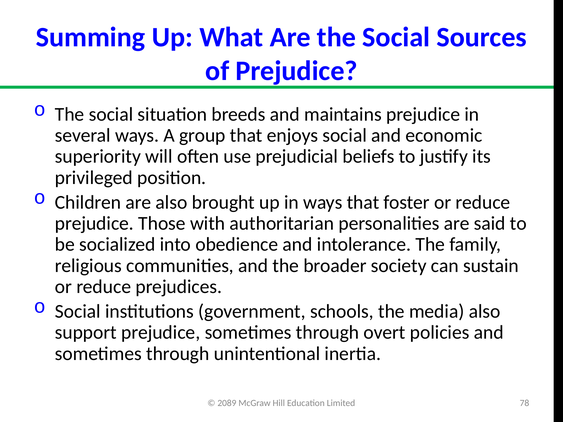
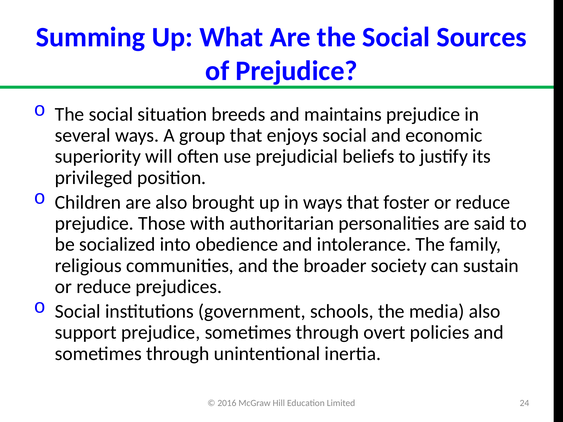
2089: 2089 -> 2016 (227, 403)
78: 78 -> 24 (524, 403)
